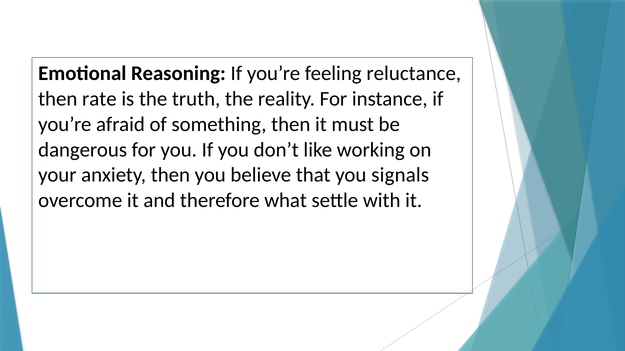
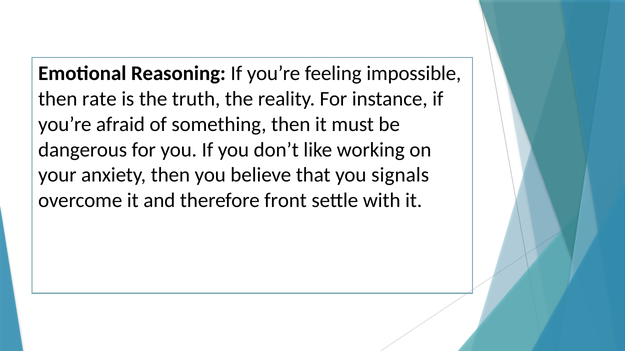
reluctance: reluctance -> impossible (414, 74)
what: what -> front (286, 201)
